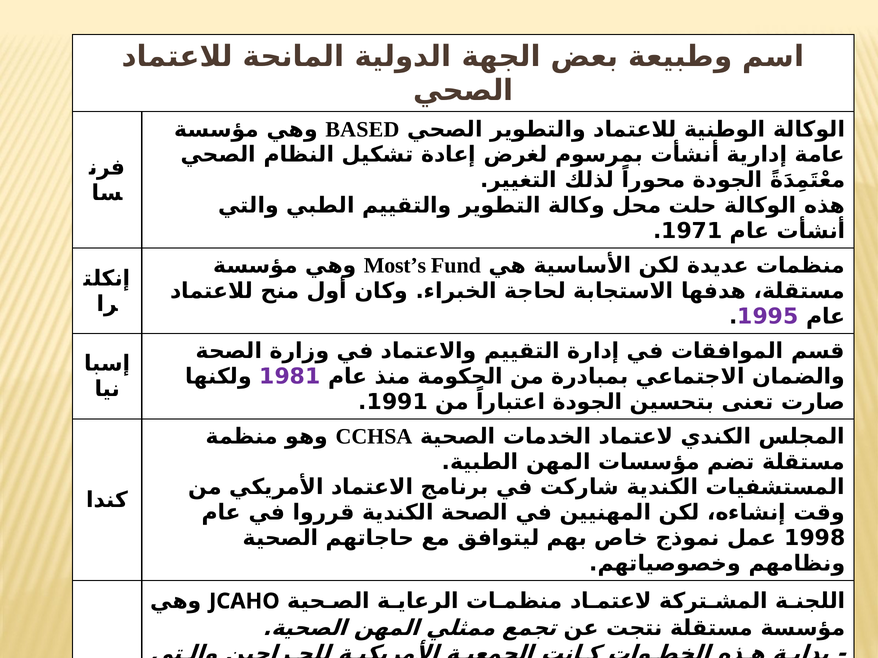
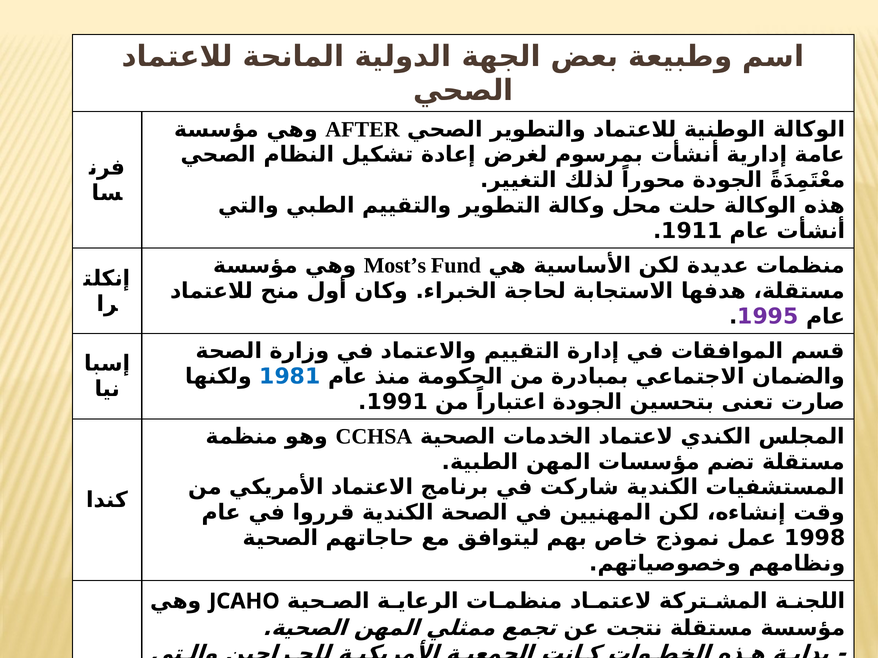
BASED: BASED -> AFTER (363, 129)
1971: 1971 -> 1911 (692, 231)
1981 colour: purple -> blue (290, 377)
